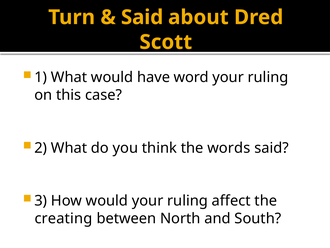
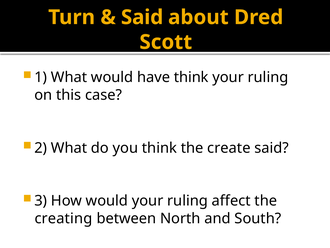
have word: word -> think (191, 77)
words: words -> create (229, 148)
